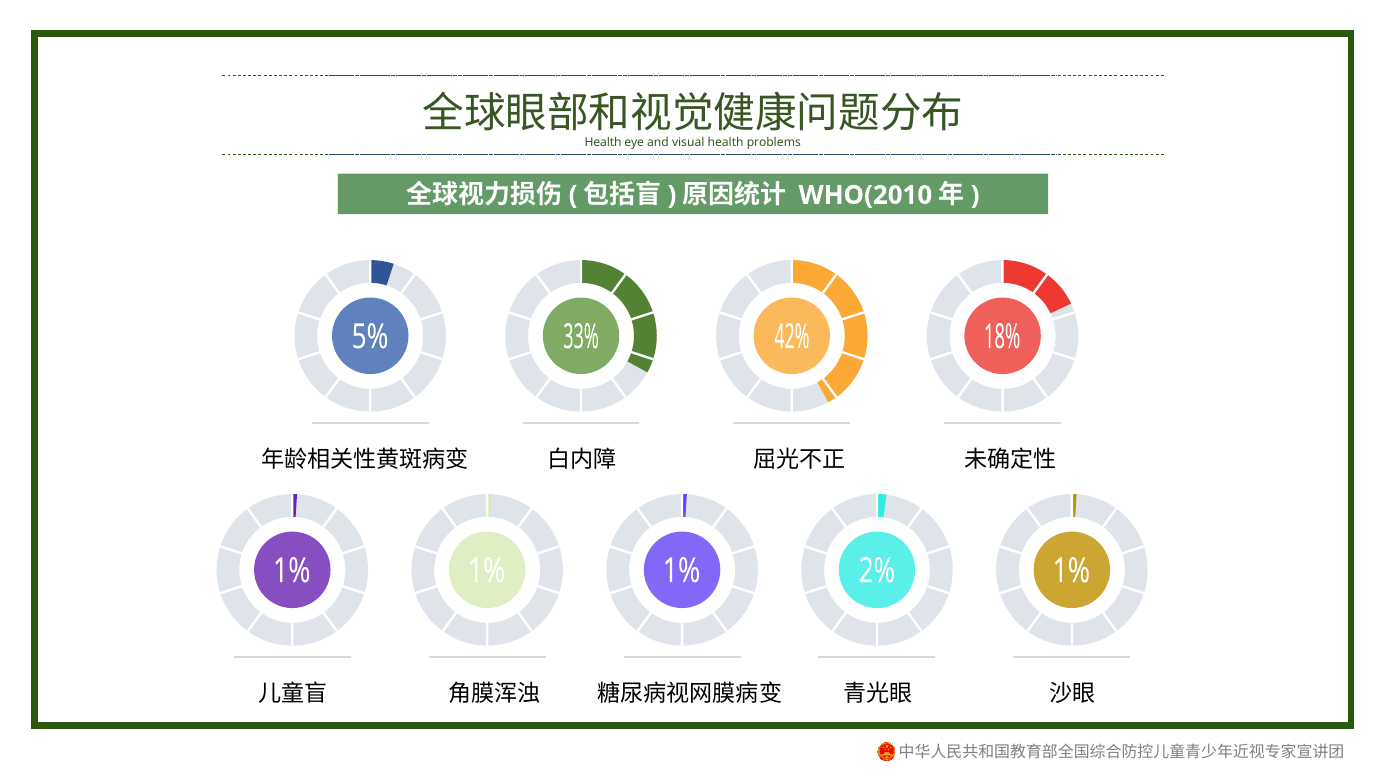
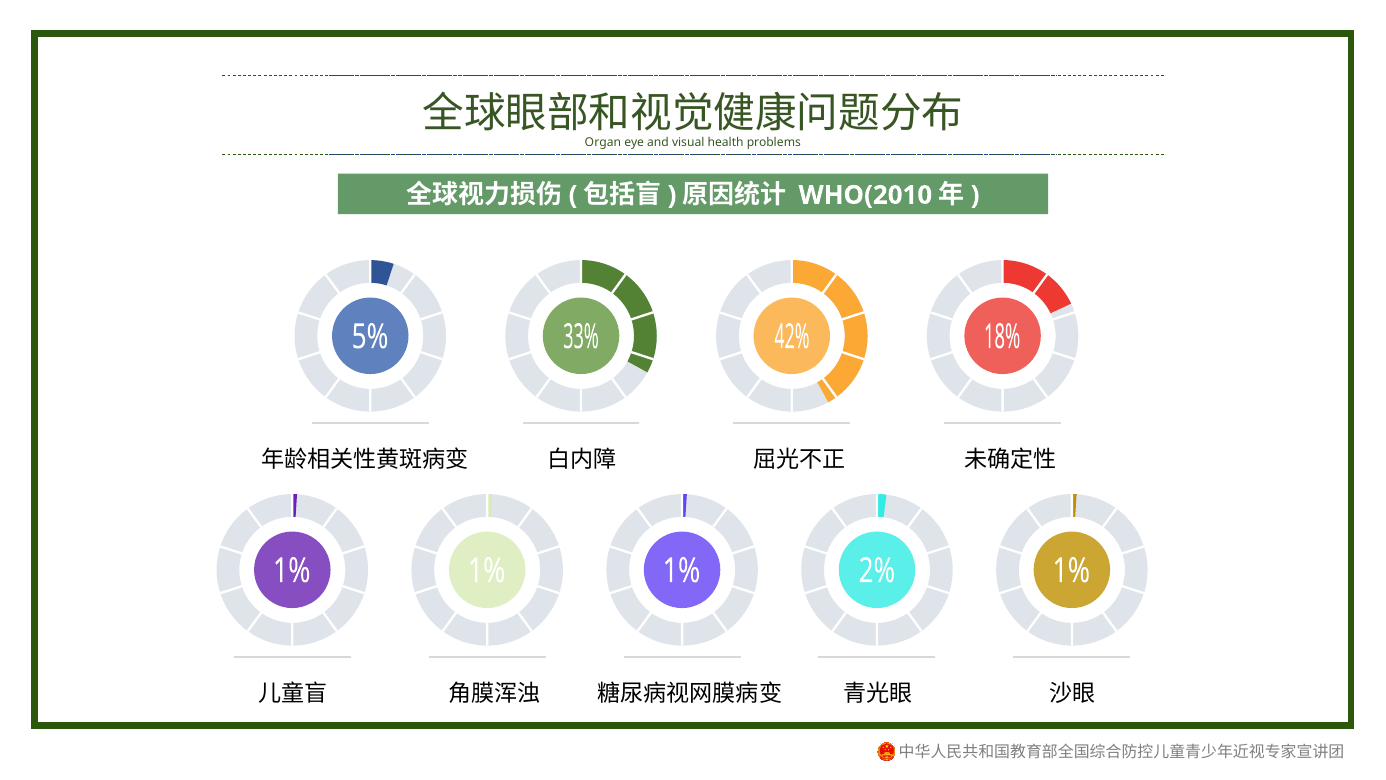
Health: Health -> Organ (603, 142)
